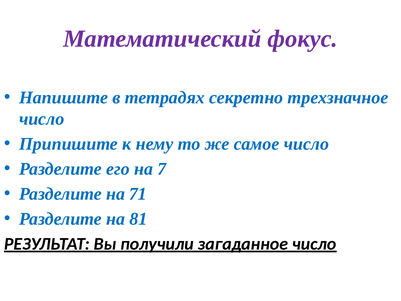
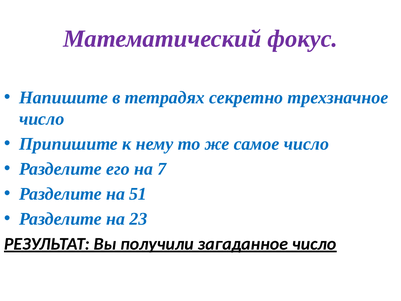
71: 71 -> 51 (138, 194)
81: 81 -> 23 (138, 219)
